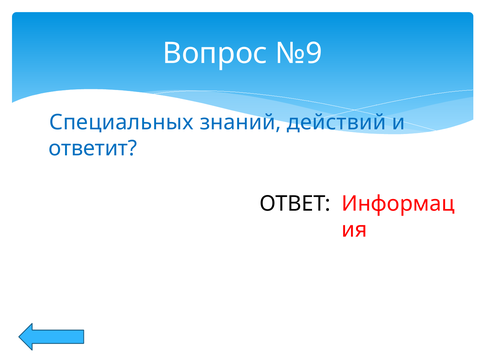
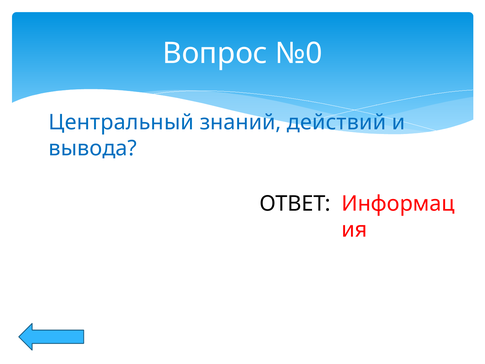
№9: №9 -> №0 (299, 53)
Специальных: Специальных -> Центральный (121, 122)
ответит: ответит -> вывода (93, 148)
